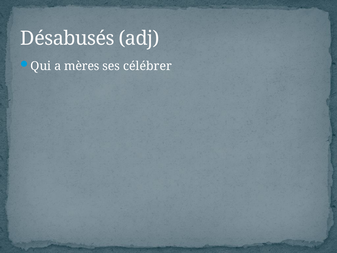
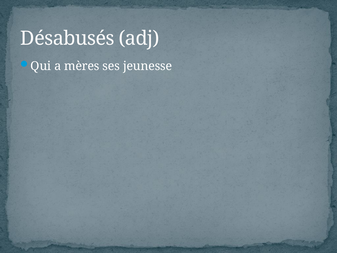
célébrer: célébrer -> jeunesse (148, 66)
